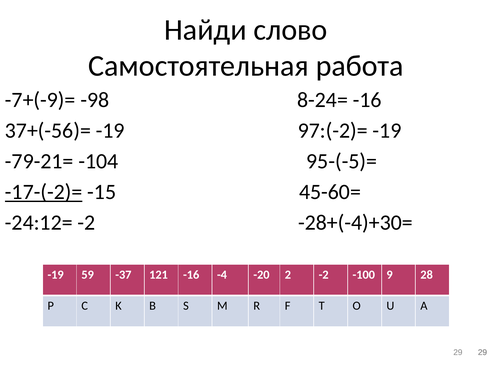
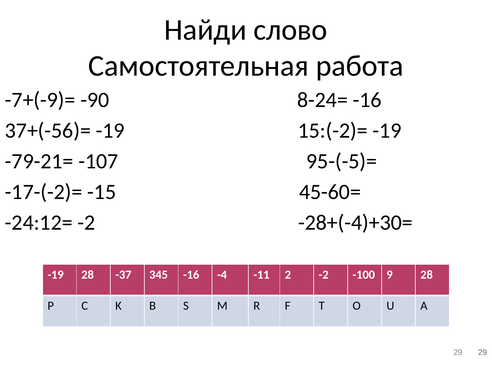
-98: -98 -> -90 (95, 100)
97:(-2)=: 97:(-2)= -> 15:(-2)= (333, 131)
-104: -104 -> -107 (98, 161)
-17-(-2)= underline: present -> none (44, 192)
-19 59: 59 -> 28 (88, 275)
121: 121 -> 345 (159, 275)
-20: -20 -> -11 (261, 275)
